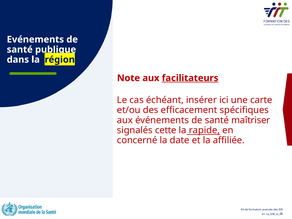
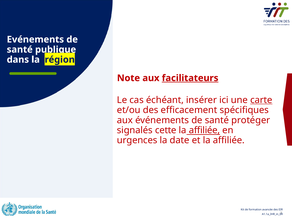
carte underline: none -> present (261, 100)
maîtriser: maîtriser -> protéger (251, 120)
rapide: rapide -> affiliée (204, 130)
concerné: concerné -> urgences (137, 140)
